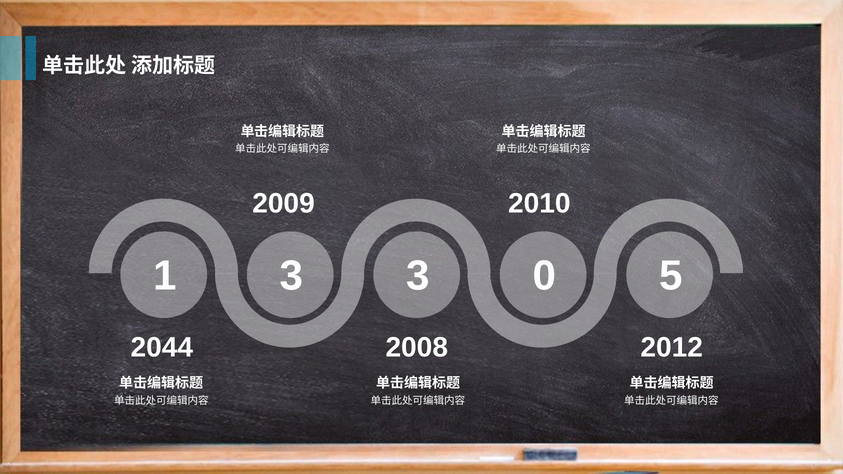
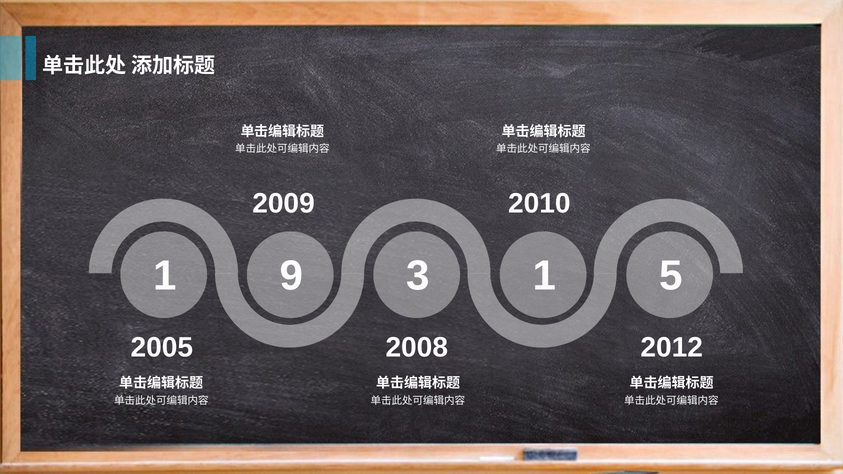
1 3: 3 -> 9 (291, 276)
3 0: 0 -> 1 (544, 276)
2044: 2044 -> 2005 (162, 347)
